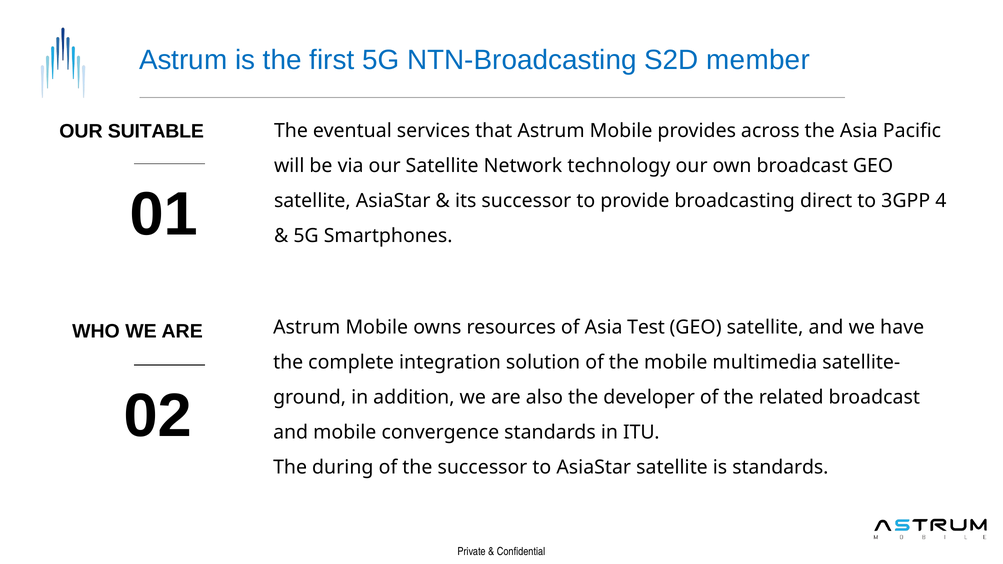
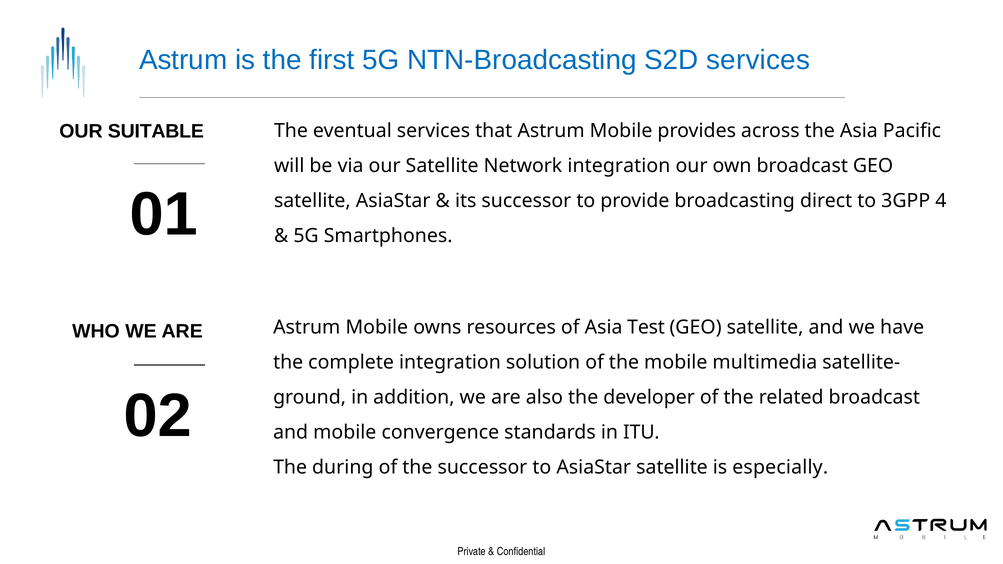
S2D member: member -> services (758, 60)
Network technology: technology -> integration (619, 166)
is standards: standards -> especially (780, 468)
